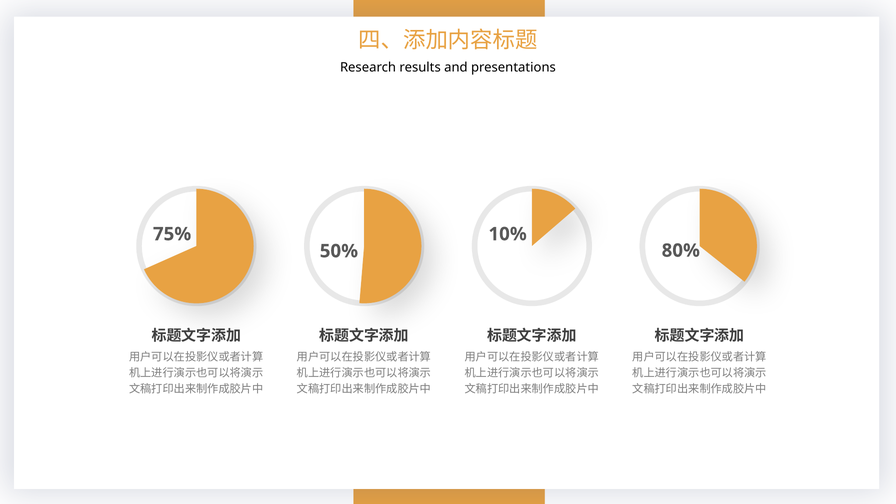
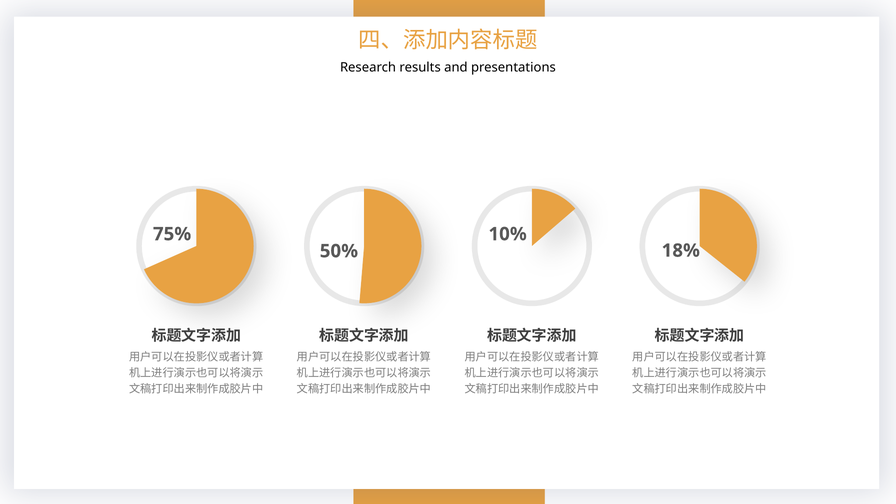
80%: 80% -> 18% (681, 251)
